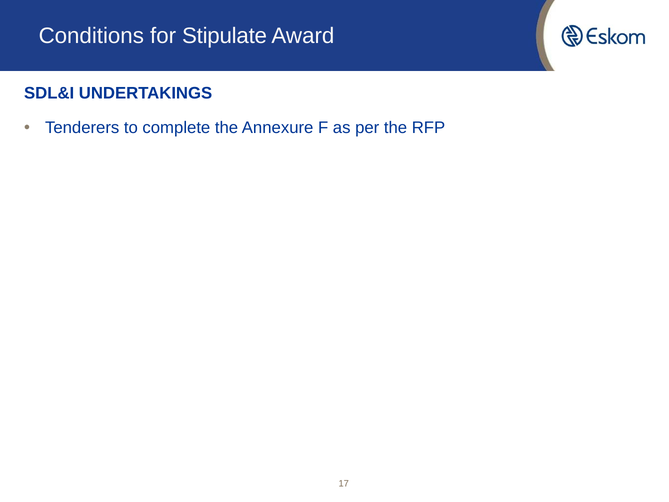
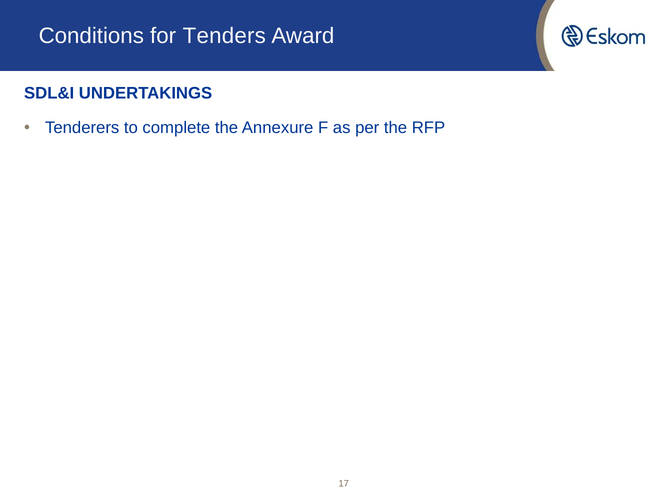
Stipulate: Stipulate -> Tenders (224, 36)
